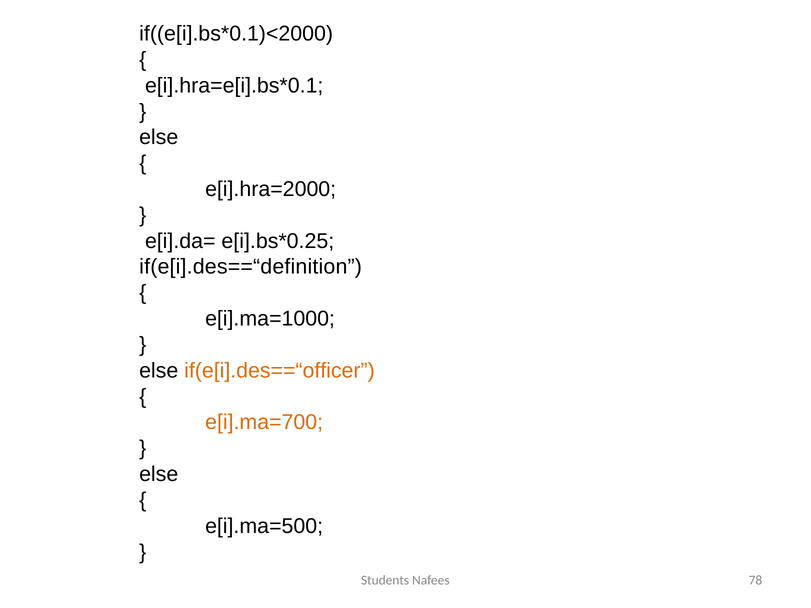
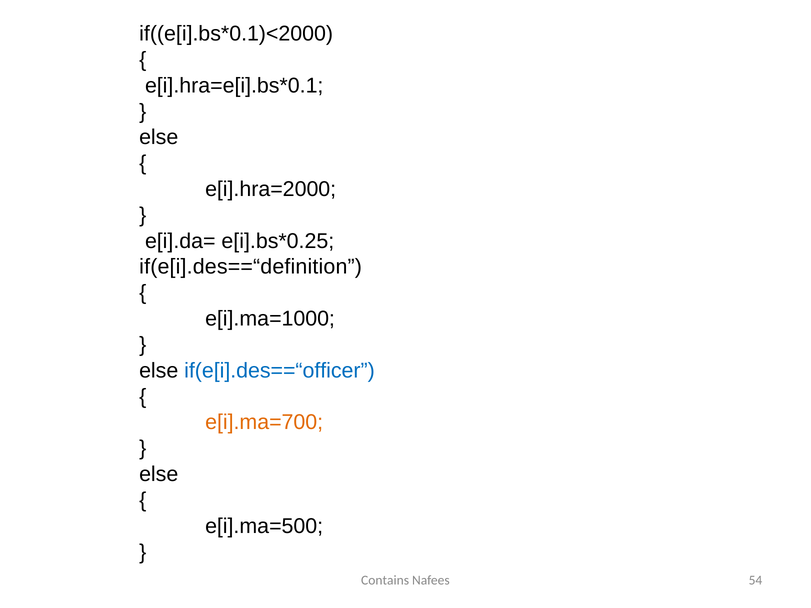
if(e[i].des==“officer colour: orange -> blue (279, 371)
Students: Students -> Contains (385, 581)
78: 78 -> 54 (755, 581)
